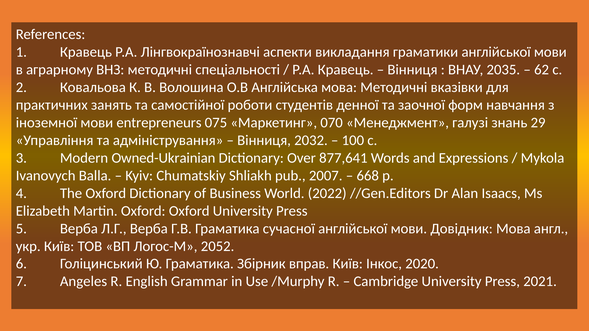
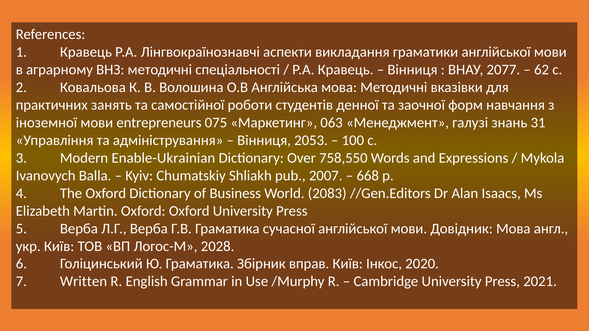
2035: 2035 -> 2077 (503, 70)
070: 070 -> 063 (332, 123)
29: 29 -> 31 (538, 123)
2032: 2032 -> 2053 (311, 140)
Owned-Ukrainian: Owned-Ukrainian -> Enable-Ukrainian (163, 158)
877,641: 877,641 -> 758,550 (343, 158)
2022: 2022 -> 2083 (327, 193)
2052: 2052 -> 2028 (218, 246)
Angeles: Angeles -> Written (84, 282)
